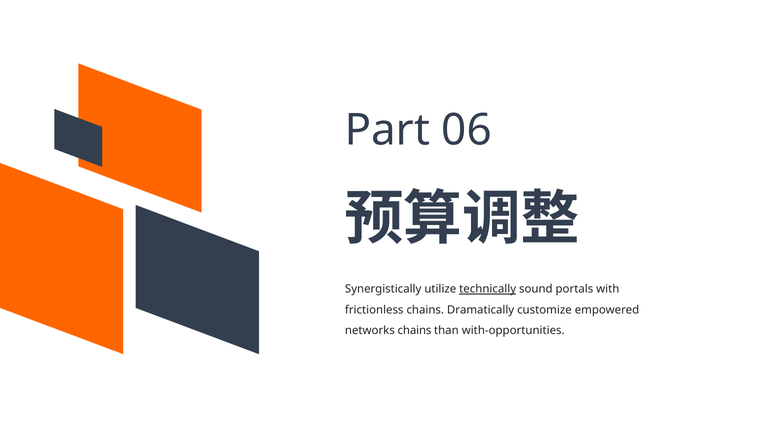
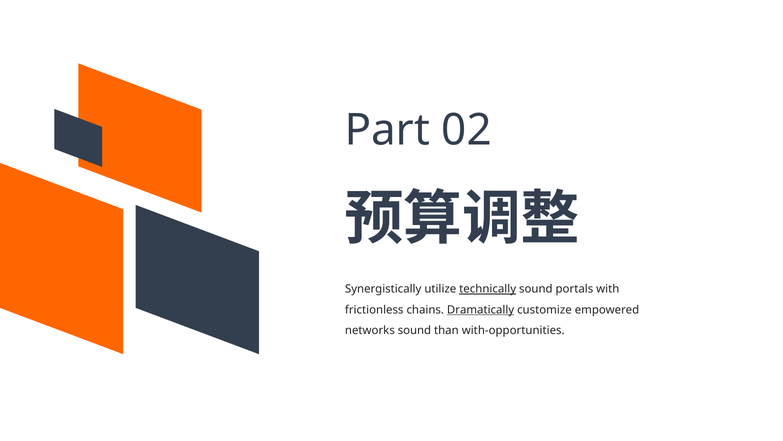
06: 06 -> 02 (467, 130)
Dramatically underline: none -> present (481, 309)
networks chains: chains -> sound (414, 330)
